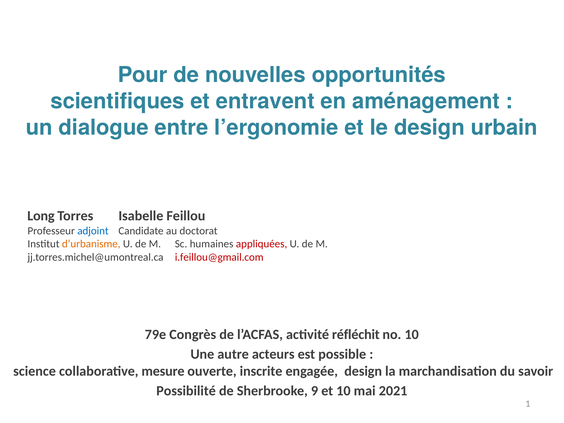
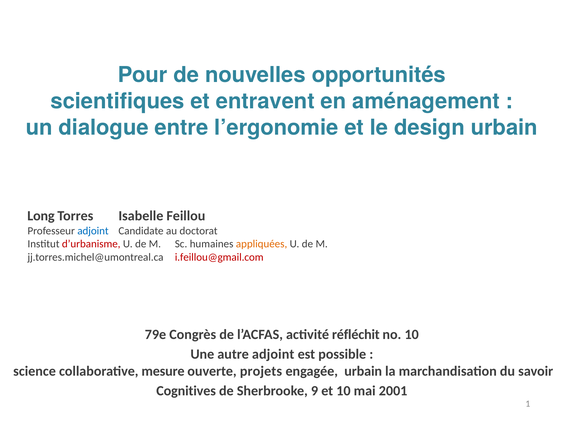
d’urbanisme colour: orange -> red (91, 244)
appliquées colour: red -> orange (262, 244)
autre acteurs: acteurs -> adjoint (273, 354)
inscrite: inscrite -> projets (261, 371)
engagée design: design -> urbain (363, 371)
Possibilité: Possibilité -> Cognitives (186, 391)
2021: 2021 -> 2001 (393, 391)
